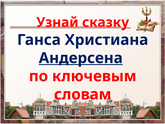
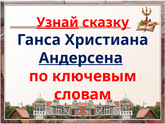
Узнай underline: none -> present (57, 22)
